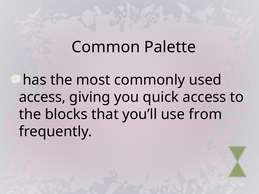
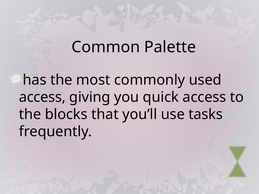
from: from -> tasks (206, 114)
